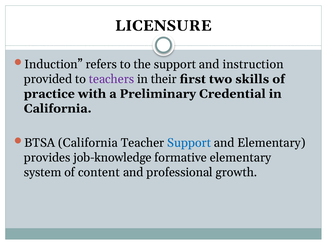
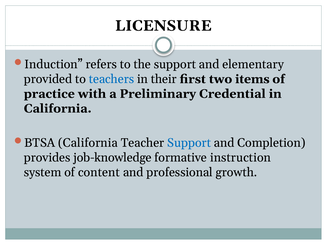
instruction: instruction -> elementary (253, 64)
teachers colour: purple -> blue (111, 79)
skills: skills -> items (252, 79)
and Elementary: Elementary -> Completion (271, 143)
formative elementary: elementary -> instruction (241, 158)
